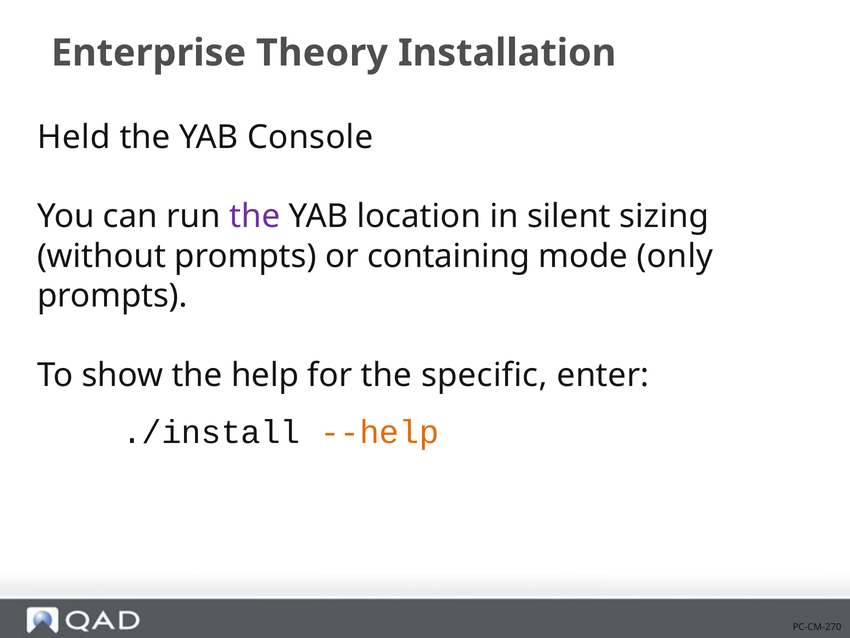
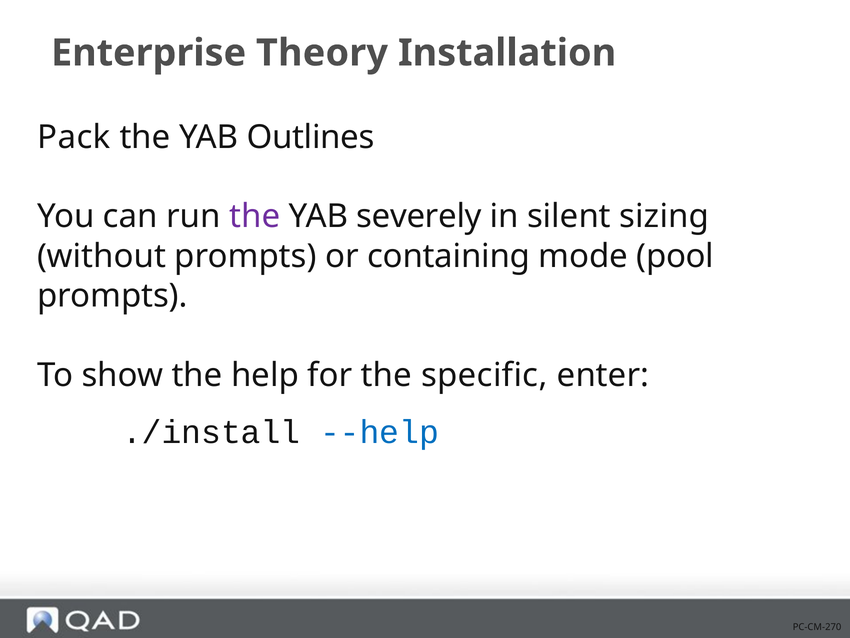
Held: Held -> Pack (74, 137)
Console: Console -> Outlines (311, 137)
location: location -> severely (419, 216)
only: only -> pool (675, 256)
--help colour: orange -> blue (379, 432)
